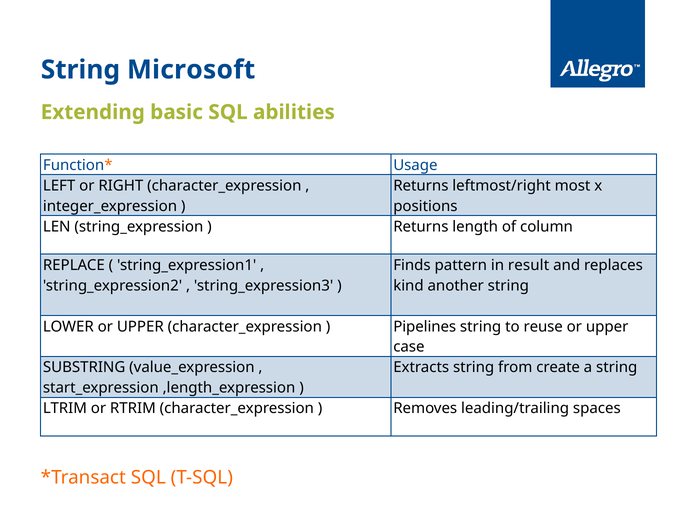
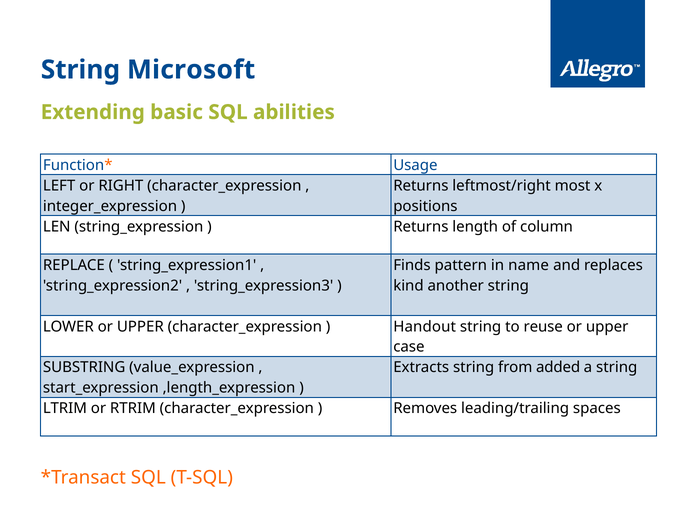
result: result -> name (529, 265)
Pipelines: Pipelines -> Handout (425, 327)
create: create -> added (558, 368)
